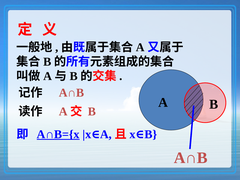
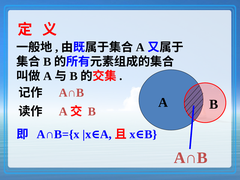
A∩B={x underline: present -> none (58, 134)
